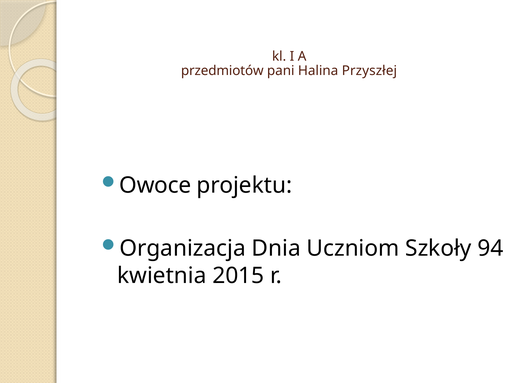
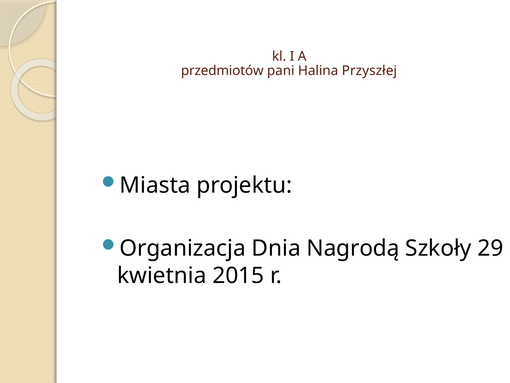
Owoce: Owoce -> Miasta (155, 185)
Uczniom: Uczniom -> Nagrodą (353, 248)
94: 94 -> 29 (490, 248)
